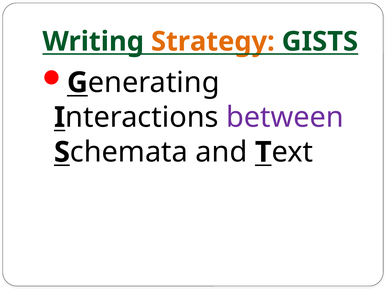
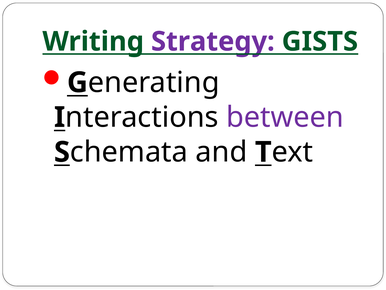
Strategy colour: orange -> purple (213, 41)
